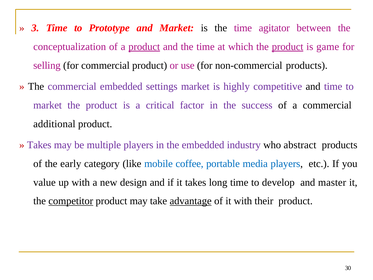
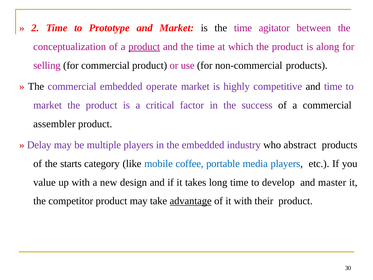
3: 3 -> 2 (35, 28)
product underline: present -> none (288, 47)
game: game -> along (328, 47)
settings: settings -> operate (162, 86)
additional: additional -> assembler (54, 124)
Takes: Takes -> Delay (39, 145)
early: early -> starts (71, 164)
competitor underline: present -> none (71, 201)
